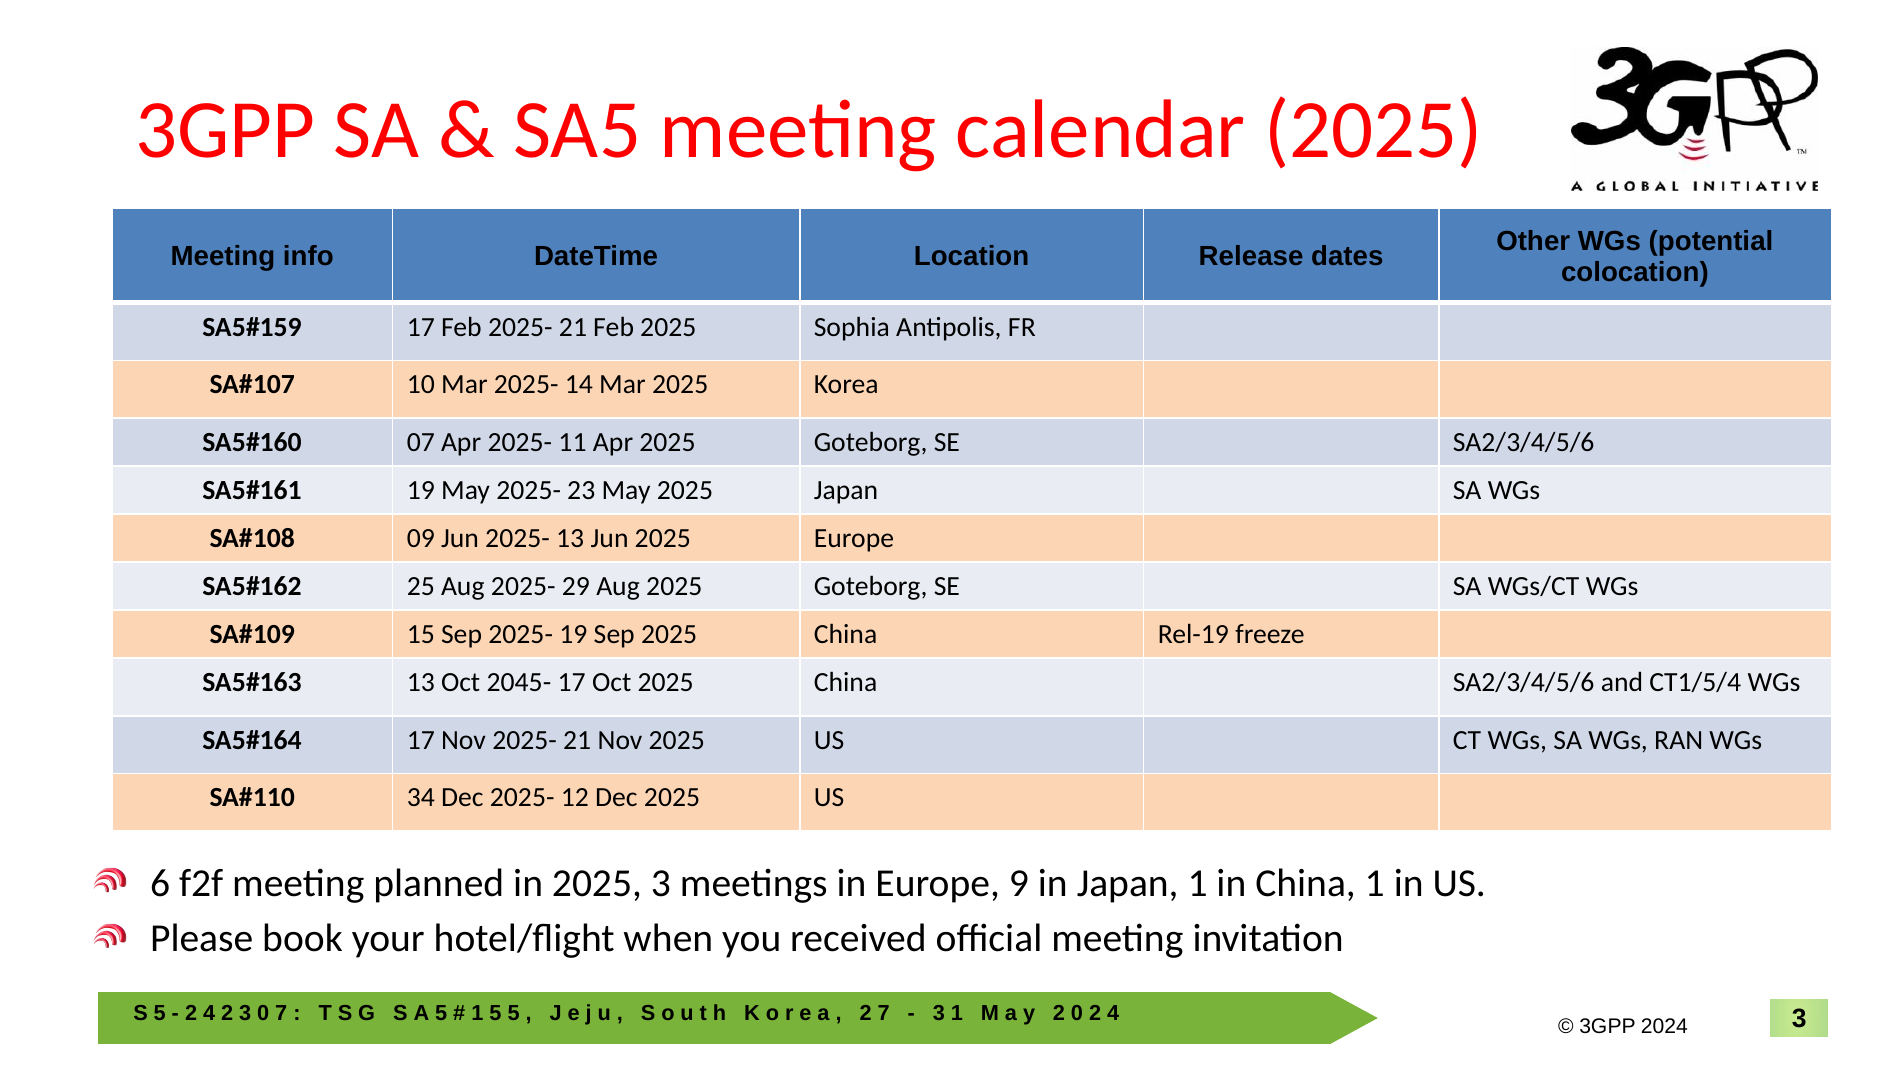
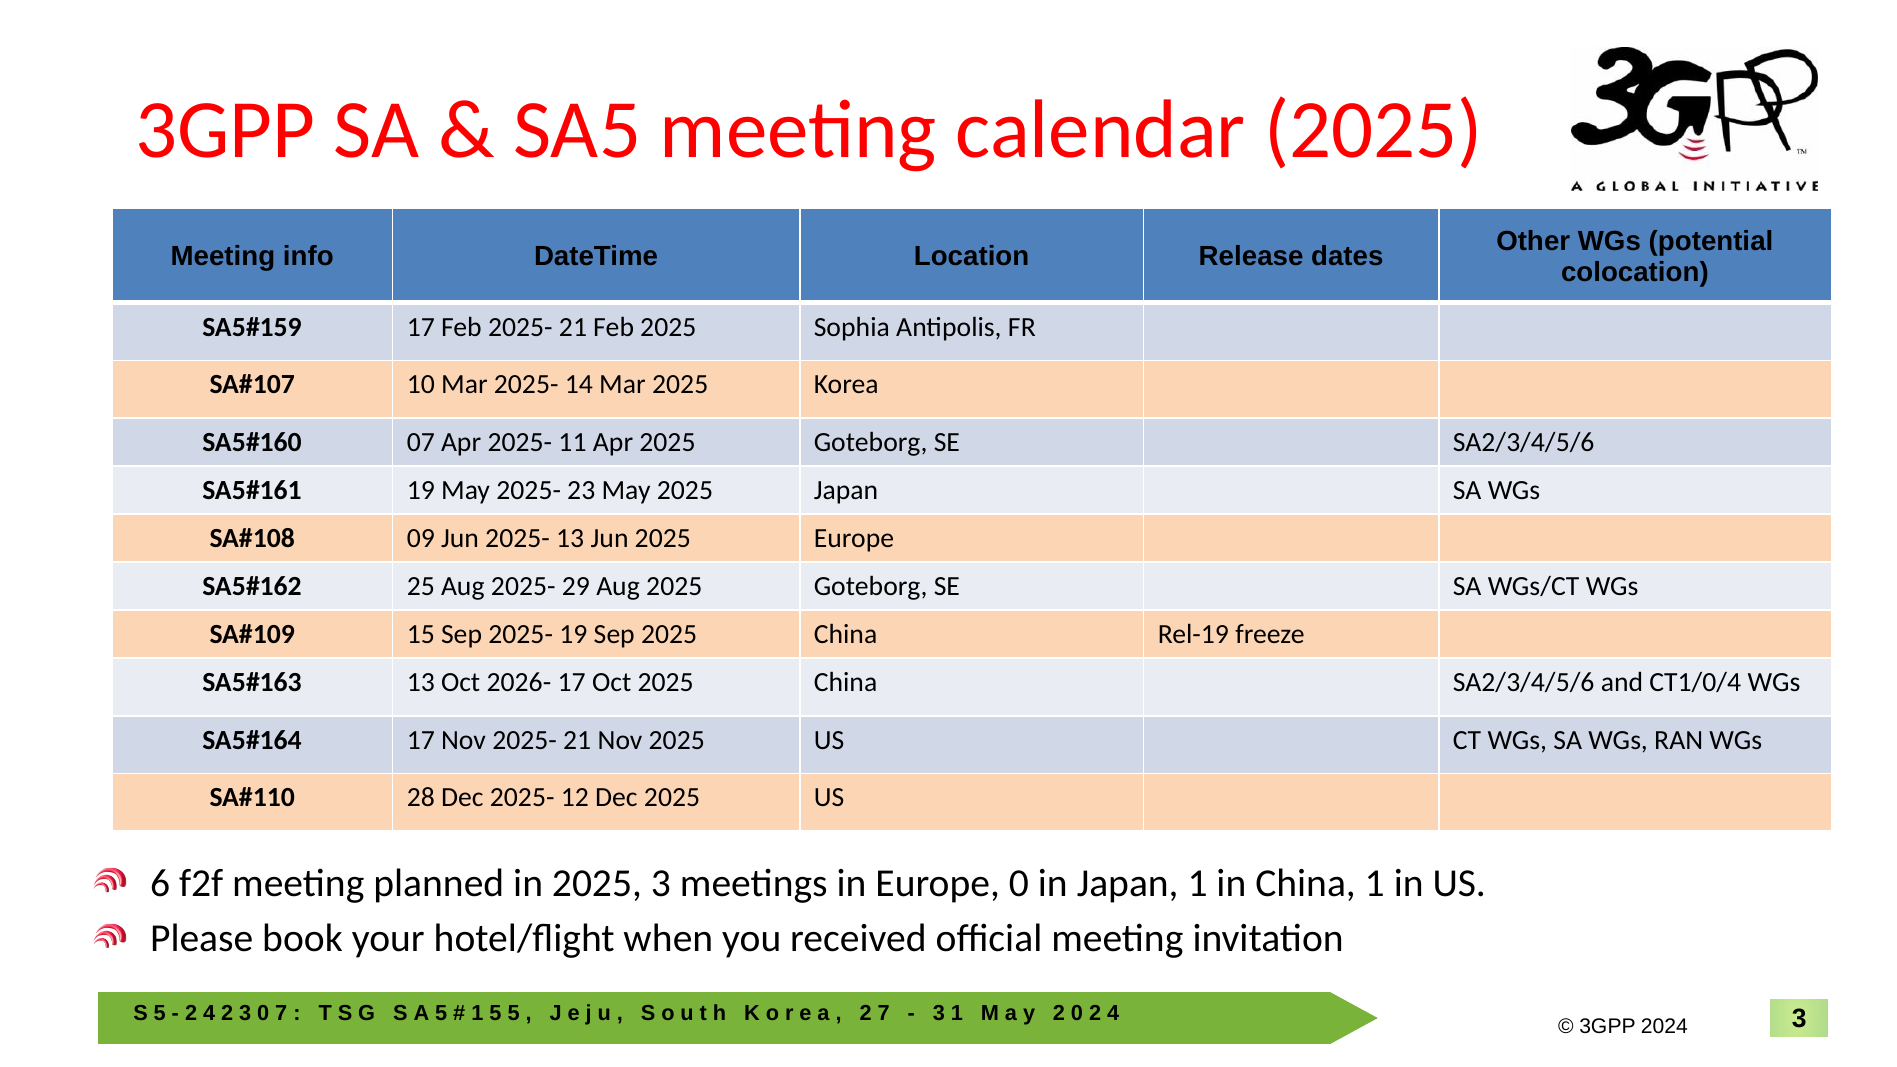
2045-: 2045- -> 2026- (519, 683)
CT1/5/4: CT1/5/4 -> CT1/0/4 (1695, 683)
34: 34 -> 28 (421, 798)
Europe 9: 9 -> 0 (1019, 884)
